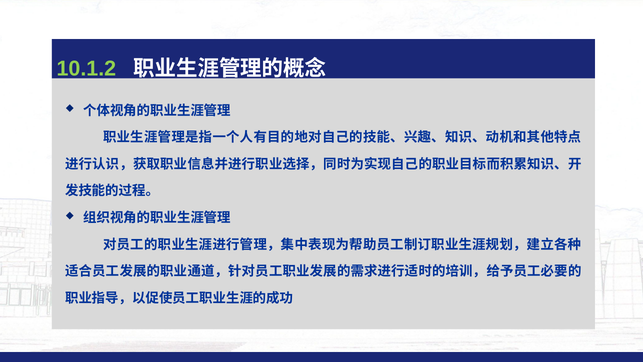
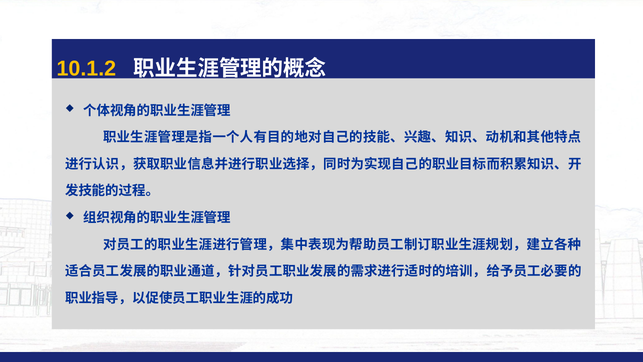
10.1.2 colour: light green -> yellow (86, 69)
